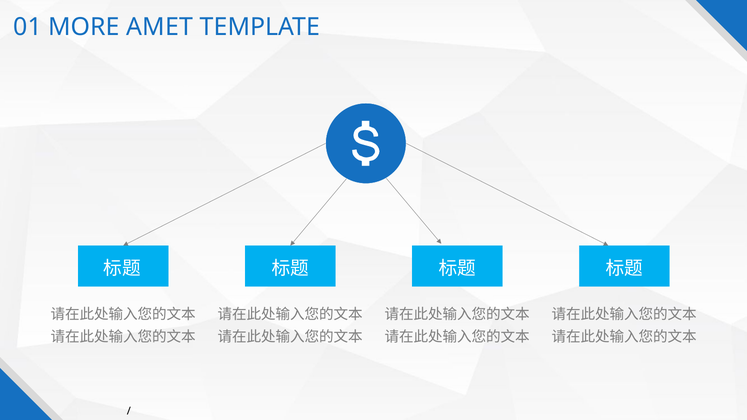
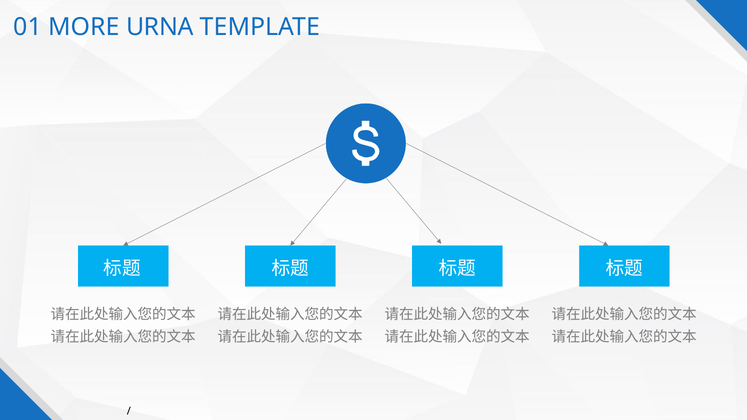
AMET: AMET -> URNA (160, 27)
